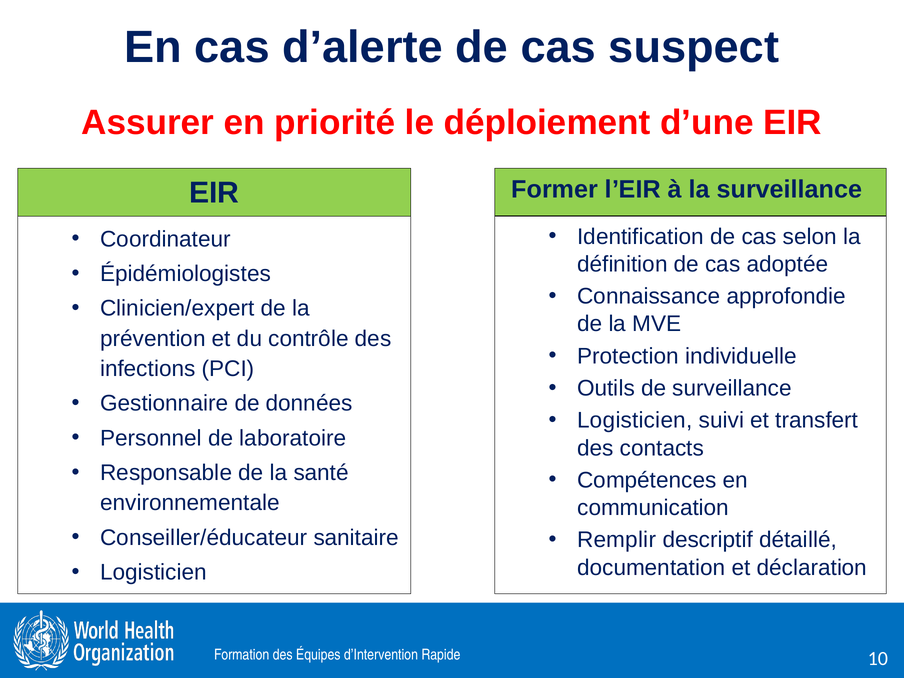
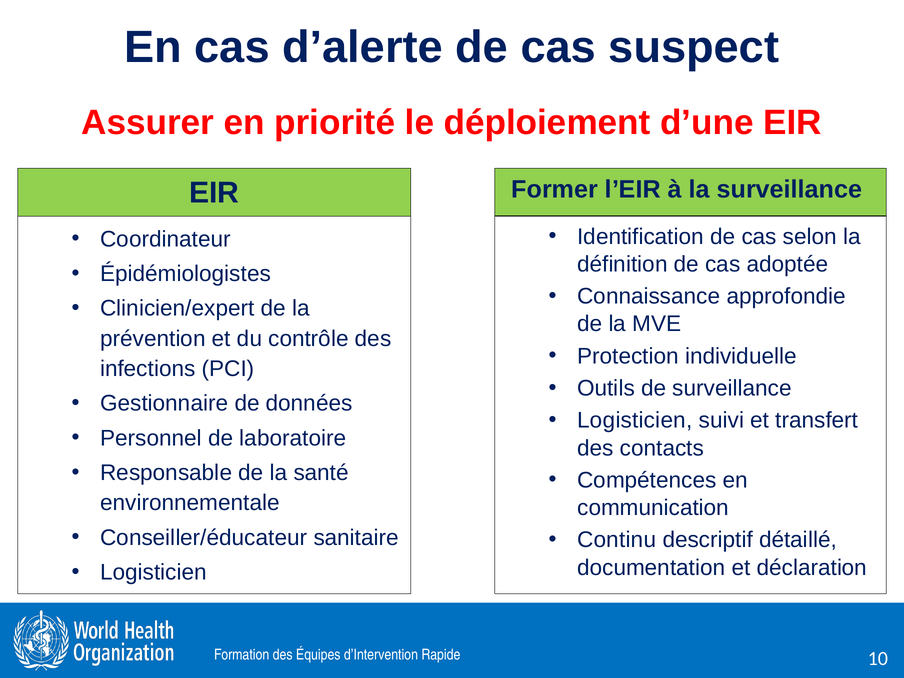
Remplir: Remplir -> Continu (617, 540)
